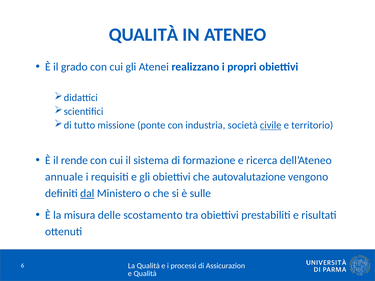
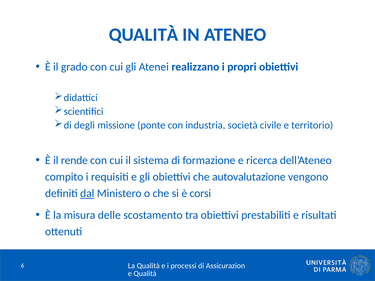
tutto: tutto -> degli (84, 125)
civile underline: present -> none (271, 125)
annuale: annuale -> compito (64, 177)
sulle: sulle -> corsi (200, 194)
